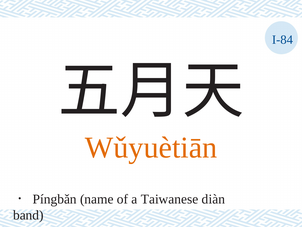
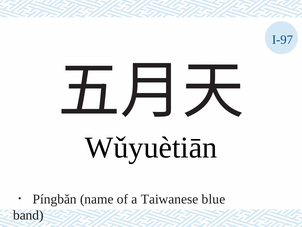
I-84: I-84 -> I-97 (282, 40)
Wǔyuètiān colour: orange -> black (151, 147)
diàn: diàn -> blue (213, 199)
